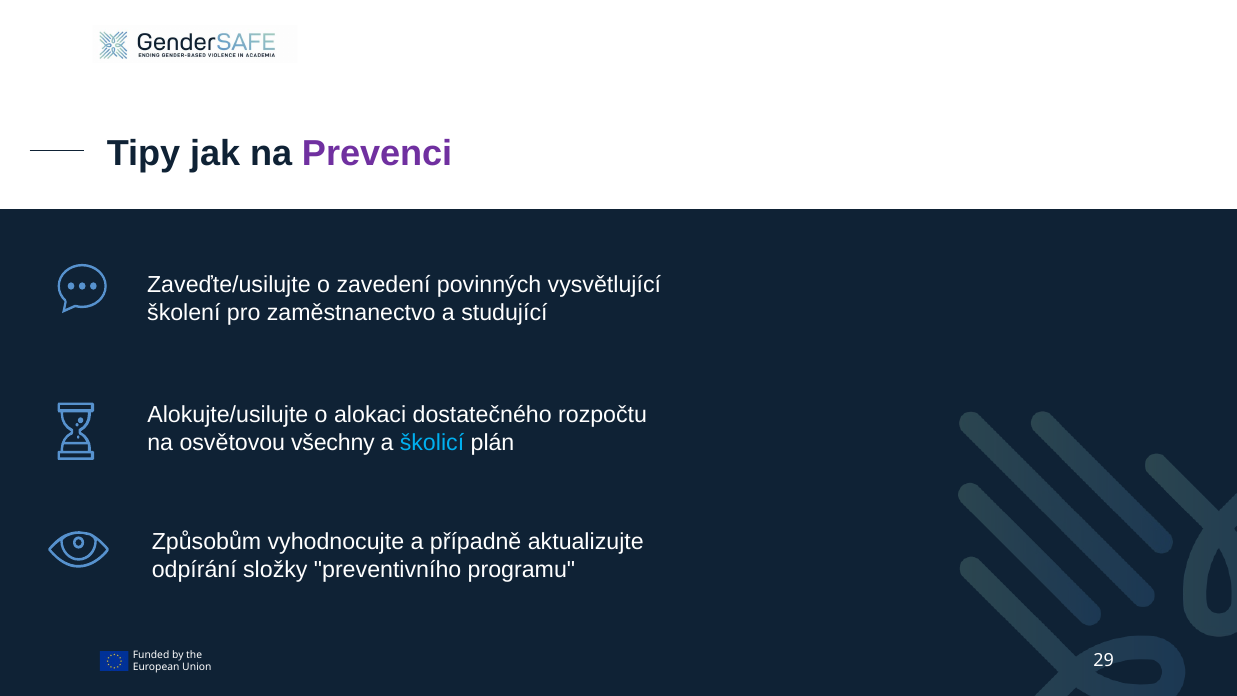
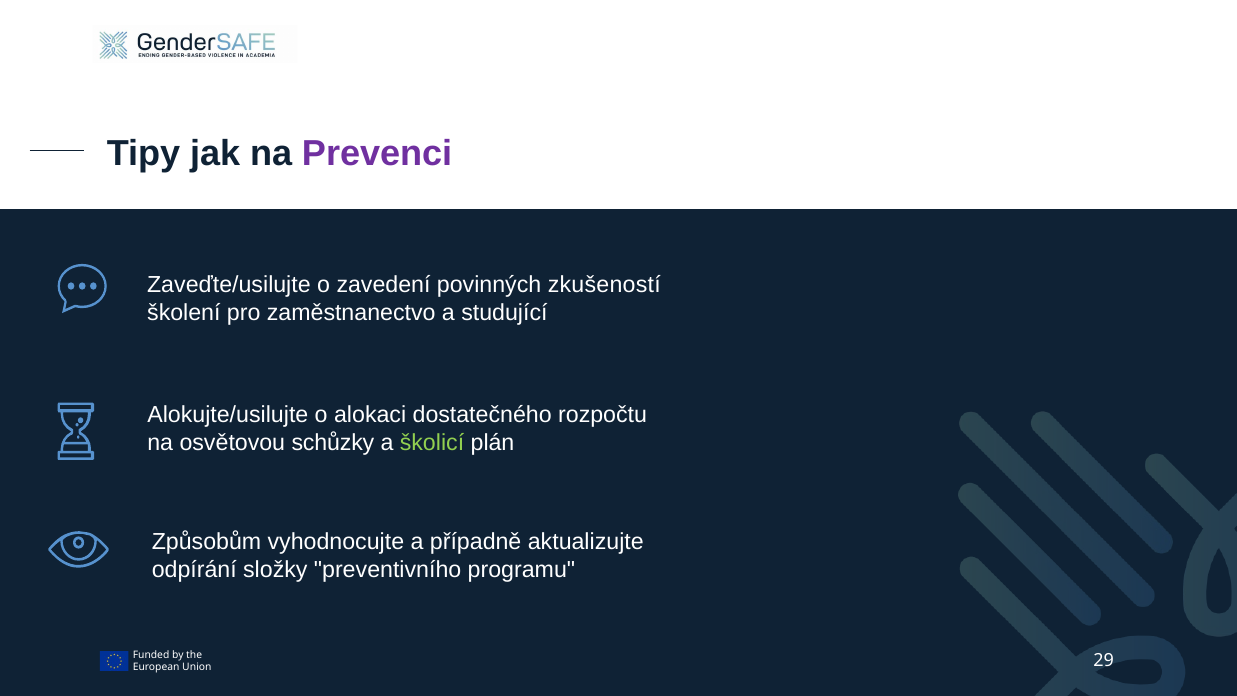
vysvětlující: vysvětlující -> zkušeností (604, 285)
všechny: všechny -> schůzky (333, 443)
školicí colour: light blue -> light green (432, 443)
